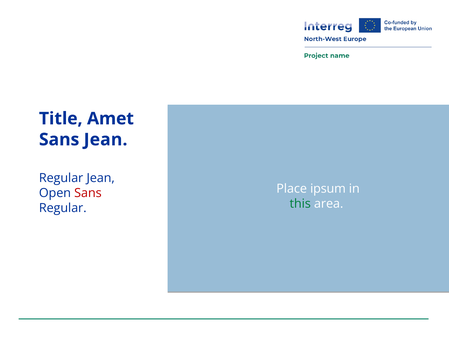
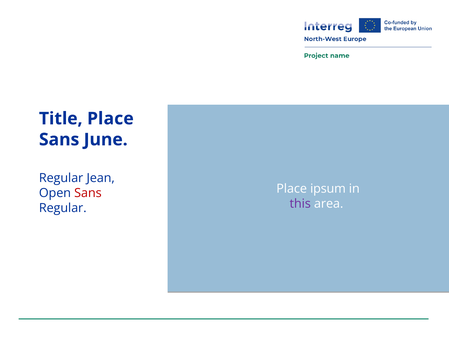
Title Amet: Amet -> Place (110, 119)
Sans Jean: Jean -> June (106, 139)
this colour: green -> purple (300, 203)
